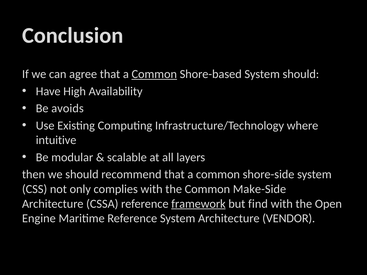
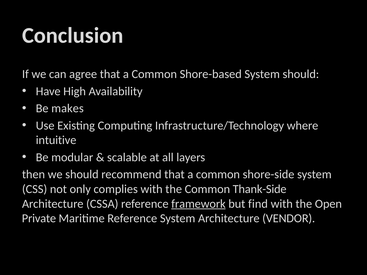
Common underline: present -> none (154, 74)
avoids: avoids -> makes (68, 109)
Make-Side: Make-Side -> Thank-Side (260, 189)
Engine: Engine -> Private (39, 219)
